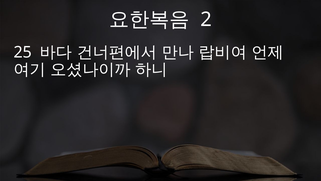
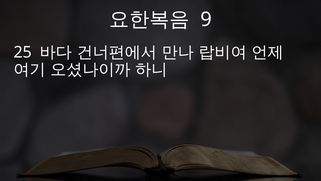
2: 2 -> 9 (206, 19)
